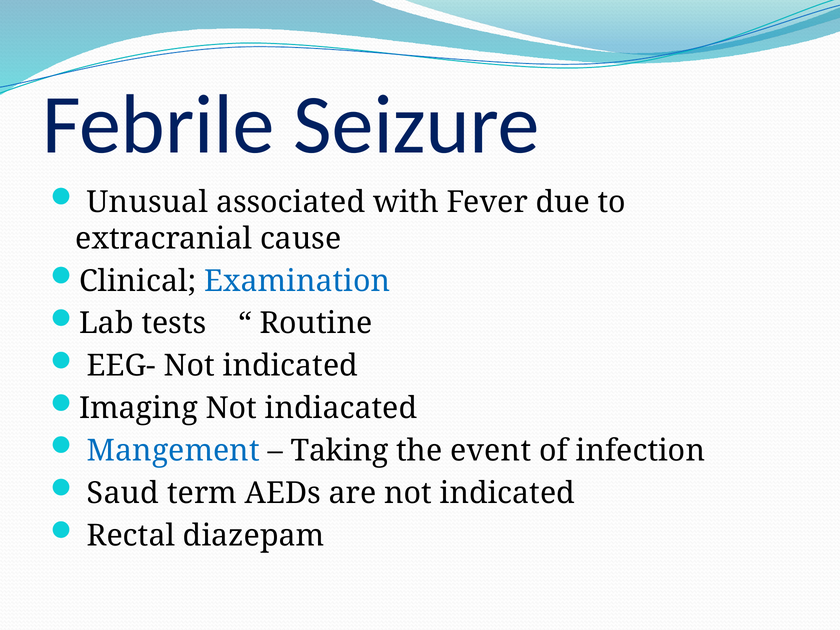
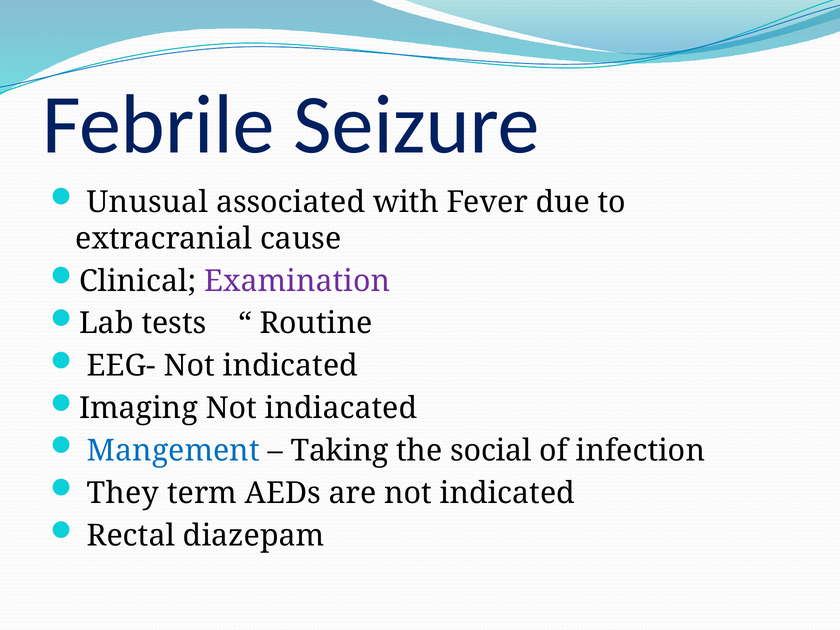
Examination colour: blue -> purple (297, 281)
event: event -> social (491, 451)
Saud: Saud -> They (123, 493)
